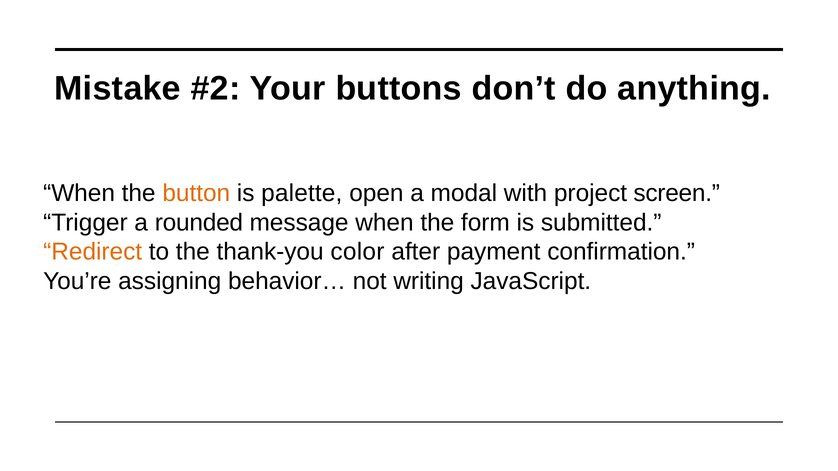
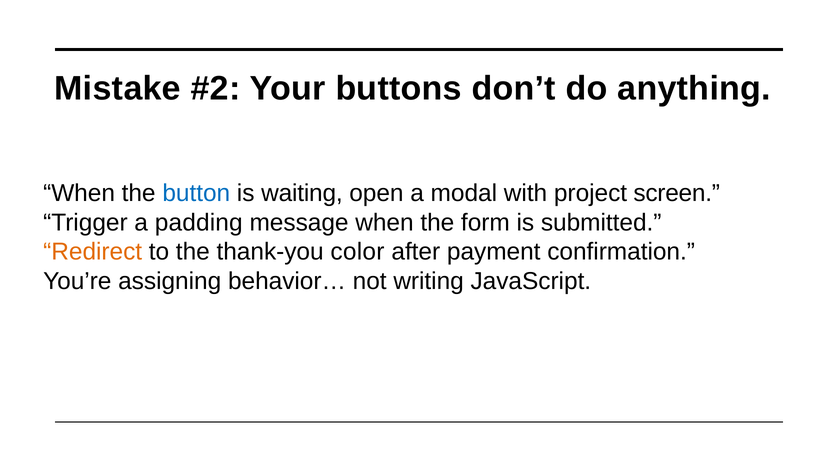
button colour: orange -> blue (196, 193)
palette: palette -> waiting (302, 193)
rounded: rounded -> padding (199, 223)
